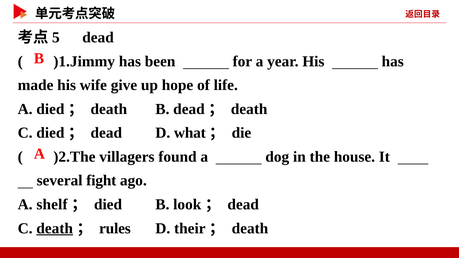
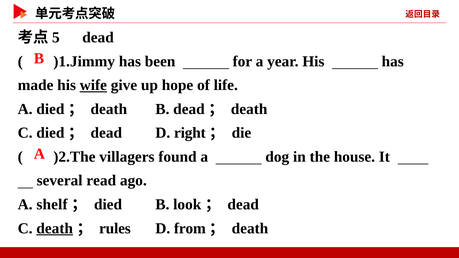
wife underline: none -> present (93, 85)
what: what -> right (190, 133)
fight: fight -> read (101, 181)
their: their -> from (190, 228)
